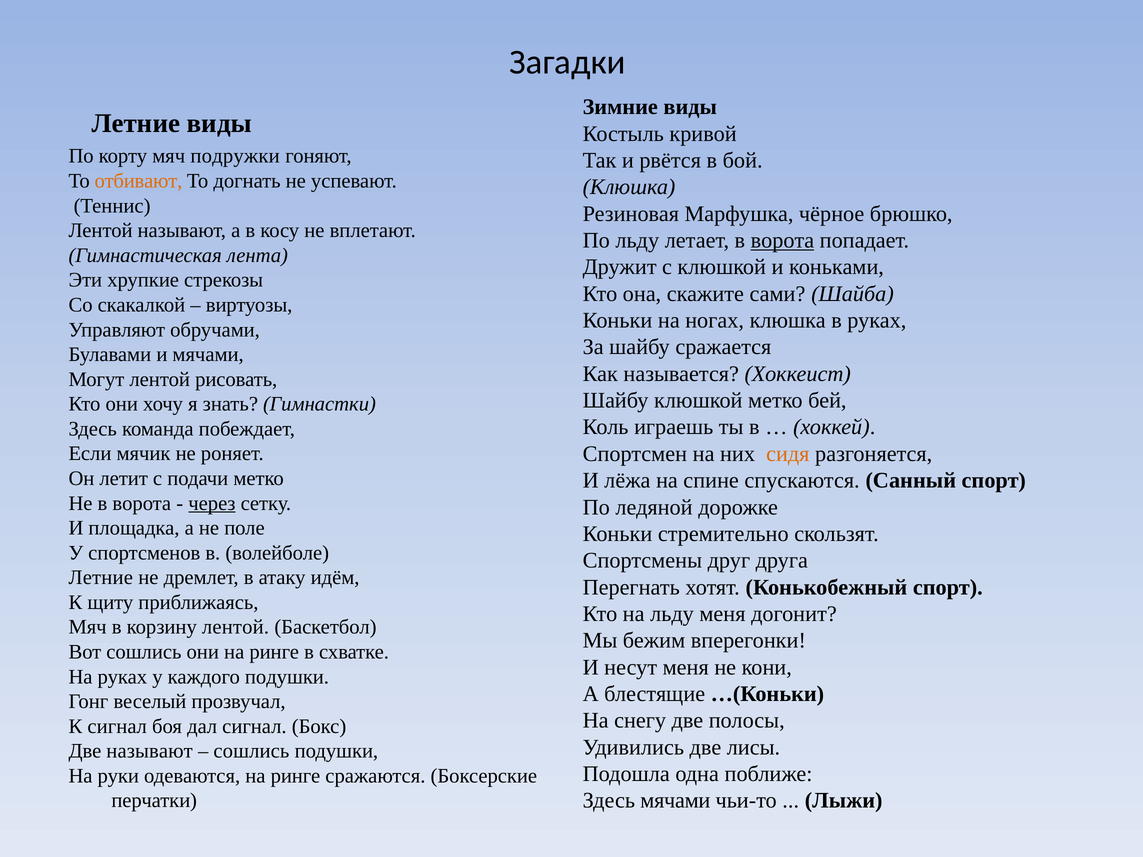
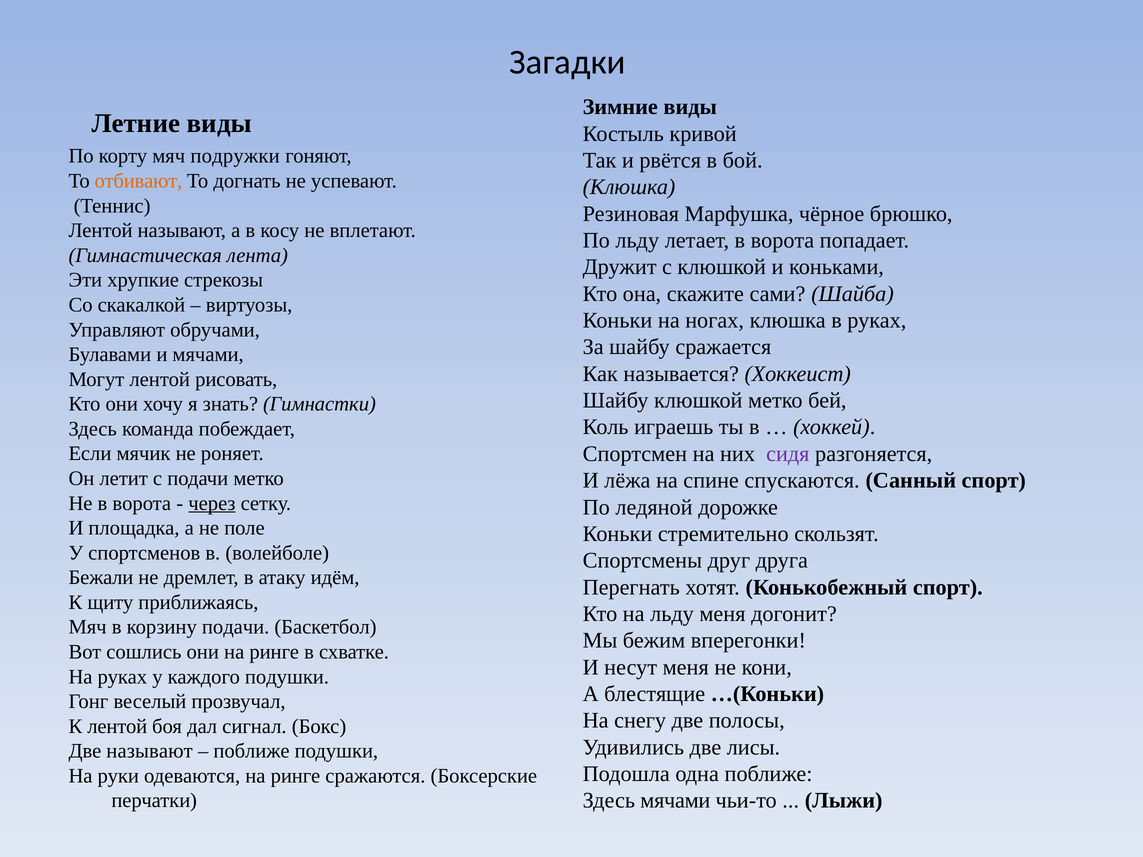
ворота underline: present -> none (782, 240)
сидя colour: orange -> purple (788, 454)
Летние: Летние -> Бежали (101, 578)
корзину лентой: лентой -> подачи (236, 627)
К сигнал: сигнал -> лентой (117, 727)
сошлись: сошлись -> поближе (252, 751)
